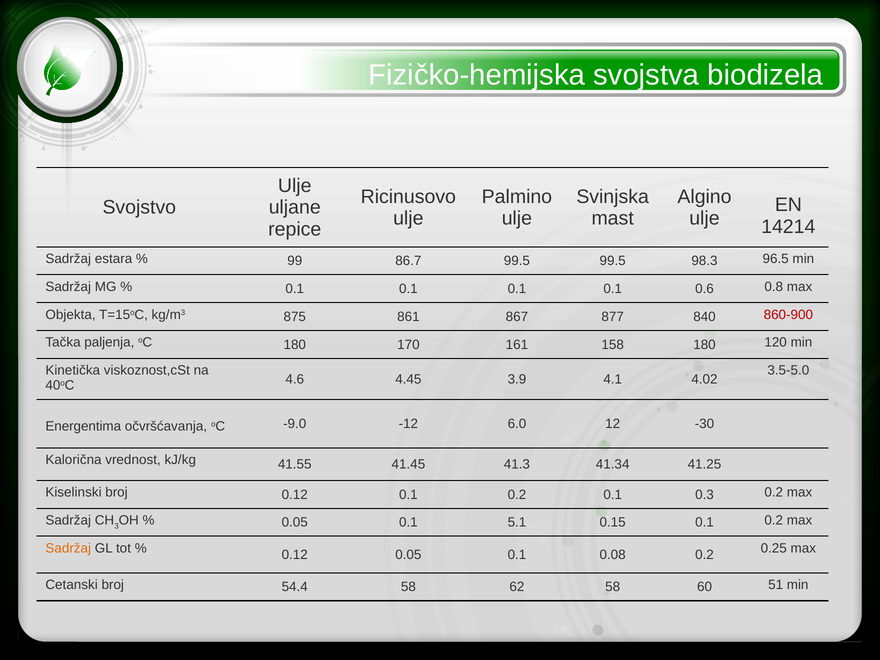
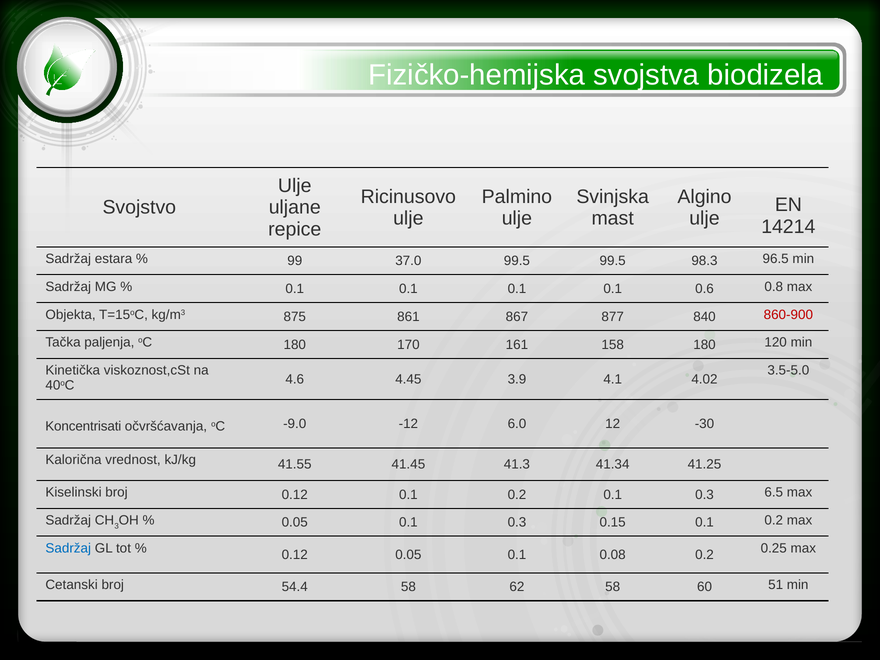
86.7: 86.7 -> 37.0 (408, 261)
Energentima: Energentima -> Koncentrisati (83, 427)
0.3 0.2: 0.2 -> 6.5 (774, 493)
0.05 0.1 5.1: 5.1 -> 0.3 (517, 522)
Sadržaj colour: orange -> blue (68, 548)
